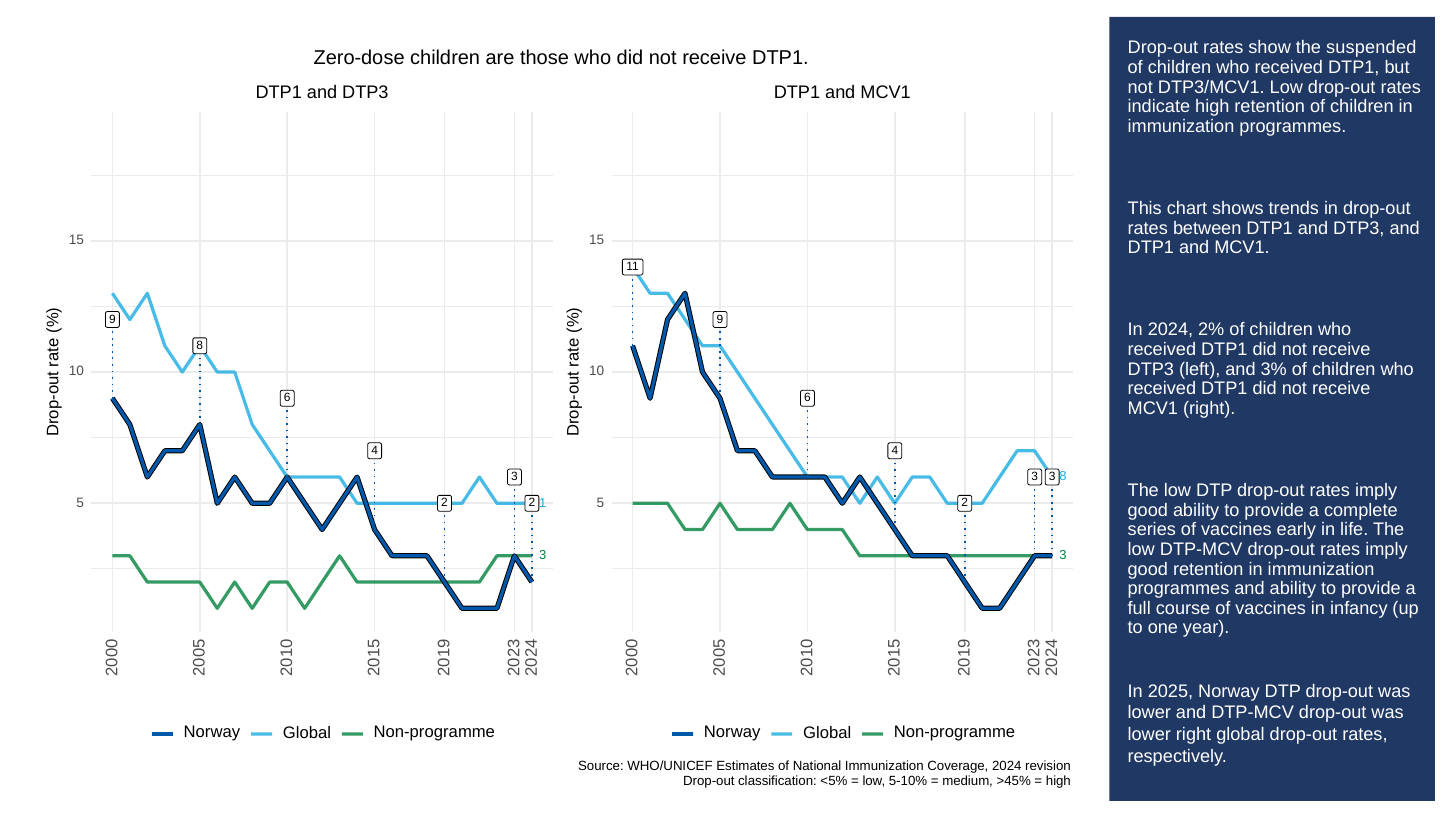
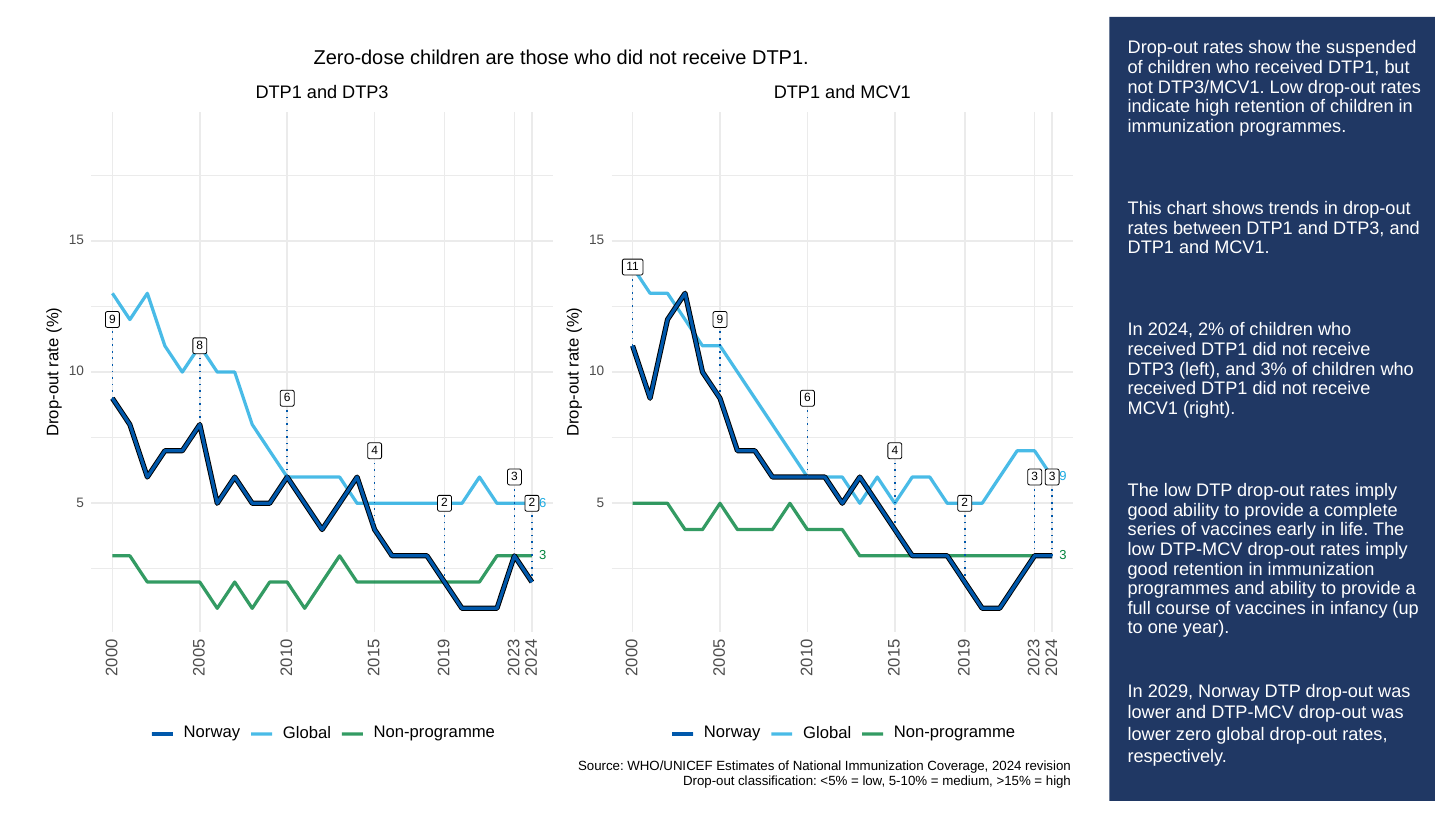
3 8: 8 -> 9 (1063, 476)
2 1: 1 -> 6 (543, 502)
2025: 2025 -> 2029 (1170, 691)
lower right: right -> zero (1194, 734)
>45%: >45% -> >15% (1014, 780)
